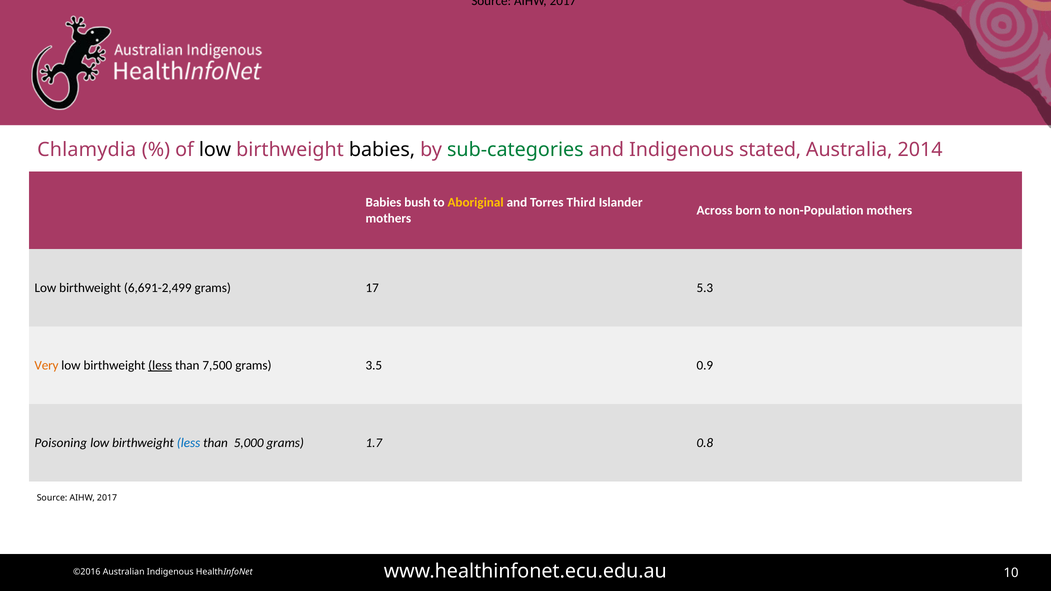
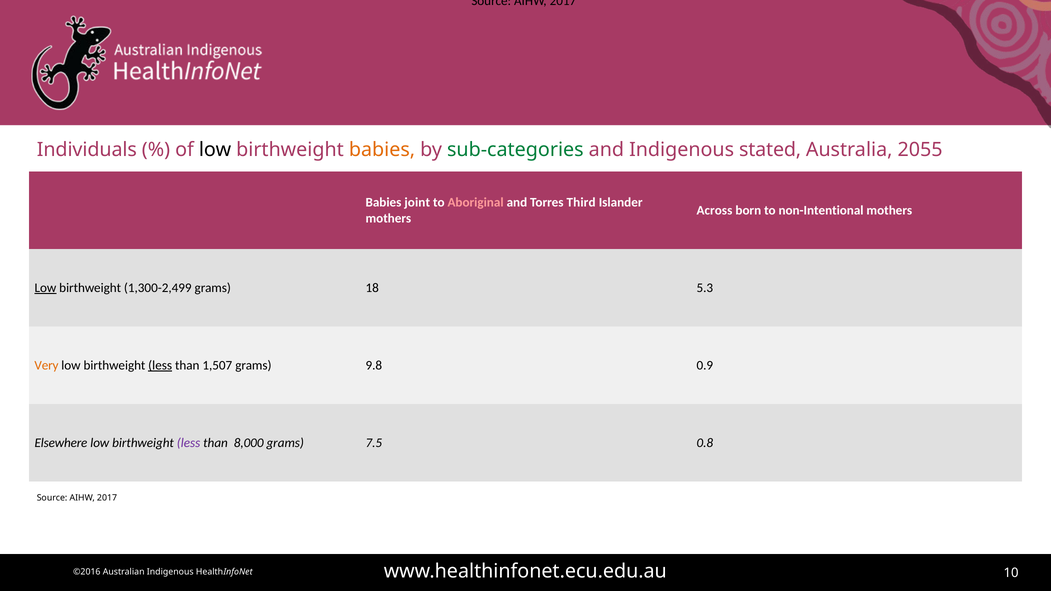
Chlamydia: Chlamydia -> Individuals (87, 150)
babies colour: black -> orange (382, 150)
2014: 2014 -> 2055 (920, 150)
bush: bush -> joint (417, 202)
Aboriginal colour: yellow -> pink (476, 202)
non-Population: non-Population -> non-Intentional (821, 210)
Low underline: none -> present (45, 288)
6,691-2,499: 6,691-2,499 -> 1,300-2,499 (158, 288)
17: 17 -> 18 (372, 288)
7,500: 7,500 -> 1,507 (217, 366)
3.5: 3.5 -> 9.8 (374, 366)
Poisoning: Poisoning -> Elsewhere (61, 443)
less colour: blue -> purple (189, 443)
5,000: 5,000 -> 8,000 (249, 443)
1.7: 1.7 -> 7.5 (374, 443)
